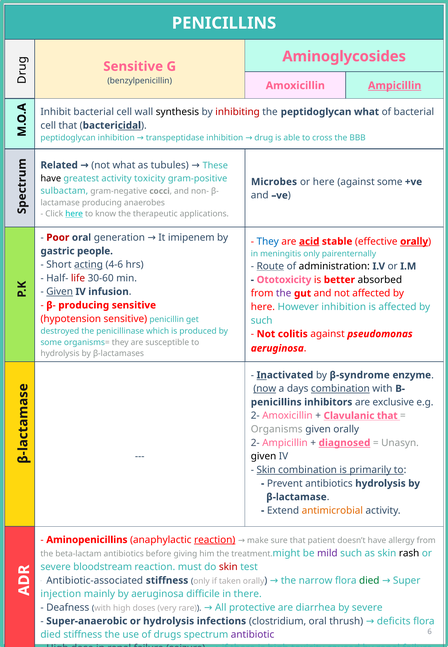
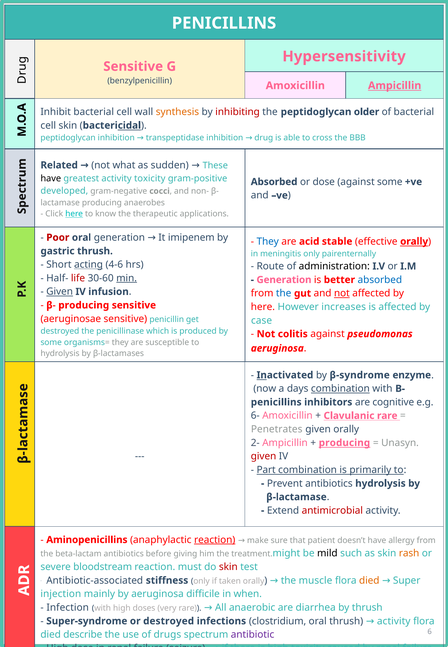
Aminoglycosides: Aminoglycosides -> Hypersensitivity (344, 56)
synthesis colour: black -> orange (177, 112)
peptidoglycan what: what -> older (367, 112)
cell that: that -> skin (68, 125)
tubules: tubules -> sudden (170, 165)
Microbes: Microbes -> Absorbed (274, 182)
or here: here -> dose (324, 182)
sulbactam: sulbactam -> developed (64, 191)
acid underline: present -> none (309, 241)
gastric people: people -> thrush (95, 251)
Route underline: present -> none (270, 266)
min underline: none -> present (127, 278)
Ototoxicity: Ototoxicity -> Generation (284, 280)
absorbed colour: black -> blue (380, 280)
the colour: purple -> blue (284, 293)
not underline: none -> present (342, 293)
However inhibition: inhibition -> increases (344, 307)
hypotension: hypotension -> aeruginosae (71, 319)
such: such -> case (262, 320)
now underline: present -> none (265, 389)
exclusive: exclusive -> cognitive (393, 402)
2-: 2- -> 6- (255, 416)
Clavulanic that: that -> rare (387, 416)
Organisms: Organisms -> Penetrates (277, 429)
diagnosed: diagnosed -> producing (344, 443)
given colour: black -> red (264, 456)
Skin: Skin -> Part (266, 470)
antimicrobial colour: orange -> red (332, 511)
mild colour: purple -> black (327, 553)
rash colour: black -> orange (409, 553)
narrow: narrow -> muscle (316, 581)
died colour: green -> orange (369, 581)
in there: there -> when (248, 594)
Deafness: Deafness -> Infection (68, 608)
protective: protective -> anaerobic (252, 608)
by severe: severe -> thrush (367, 608)
Super-anaerobic: Super-anaerobic -> Super-syndrome (87, 621)
or hydrolysis: hydrolysis -> destroyed (169, 621)
thrush deficits: deficits -> activity (394, 621)
died stiffness: stiffness -> describe (83, 635)
